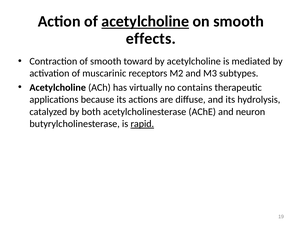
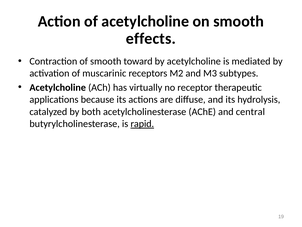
acetylcholine underline: present -> none (145, 21)
contains: contains -> receptor (195, 87)
neuron: neuron -> central (250, 111)
